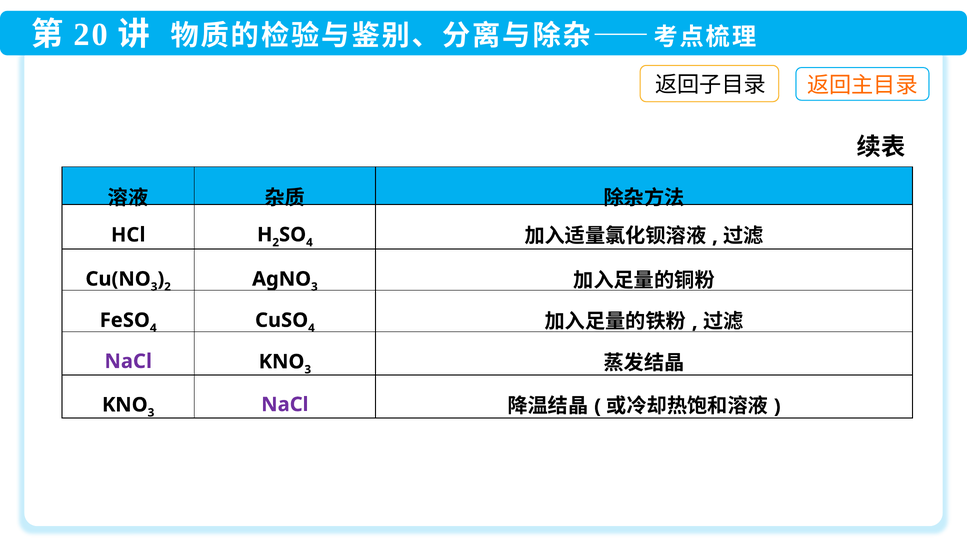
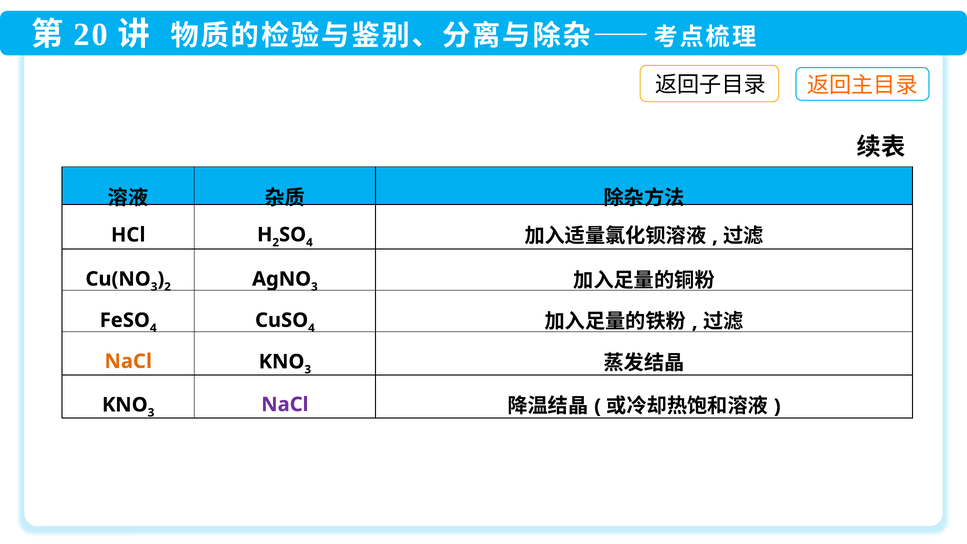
NaCl colour: purple -> orange (128, 361)
